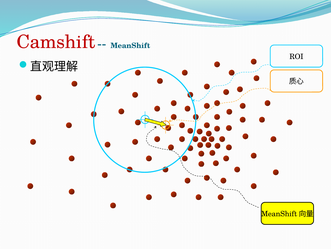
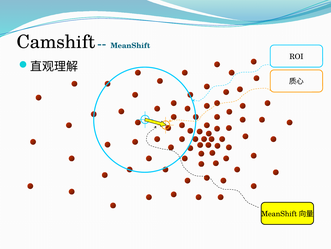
Camshift colour: red -> black (56, 42)
